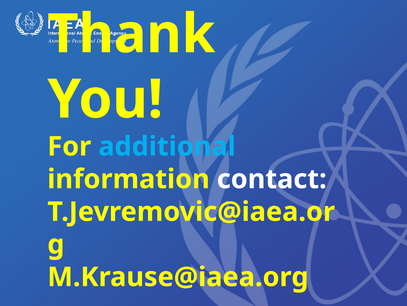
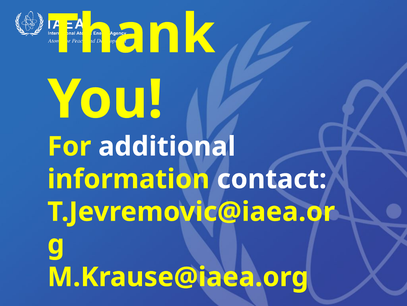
additional colour: light blue -> white (167, 146)
